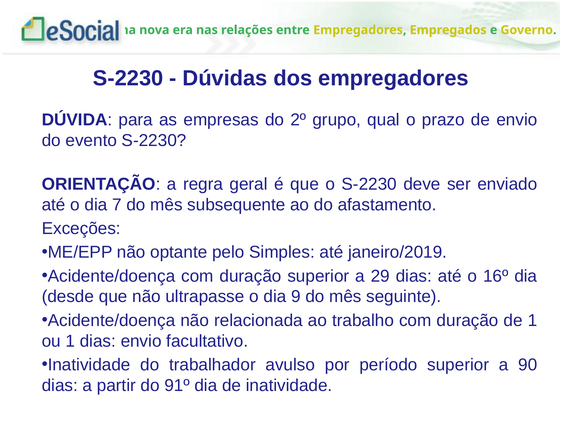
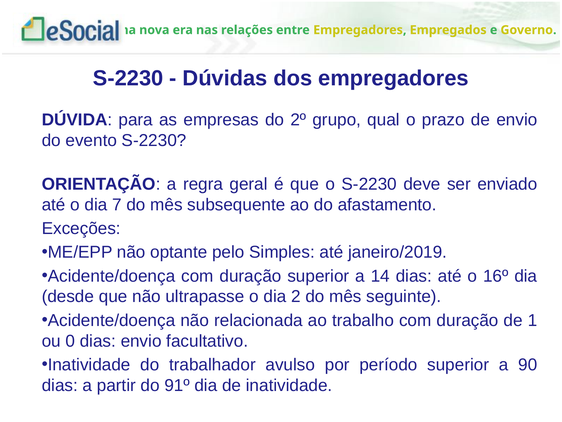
29: 29 -> 14 (380, 276)
9: 9 -> 2 (296, 296)
ou 1: 1 -> 0 (70, 341)
